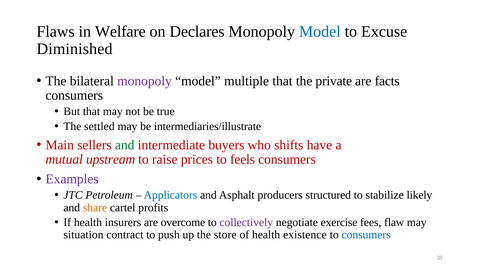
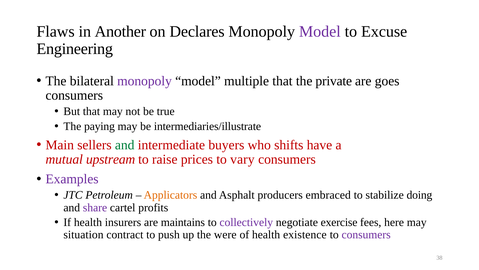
Welfare: Welfare -> Another (120, 32)
Model colour: blue -> purple (320, 32)
Diminished: Diminished -> Engineering (75, 49)
facts: facts -> goes (387, 81)
settled: settled -> paying (99, 126)
feels: feels -> vary (242, 159)
Applicators colour: blue -> orange (171, 195)
structured: structured -> embraced (328, 195)
likely: likely -> doing (419, 195)
share colour: orange -> purple (95, 207)
overcome: overcome -> maintains (183, 222)
flaw: flaw -> here (394, 222)
store: store -> were (225, 234)
consumers colour: blue -> purple (366, 234)
